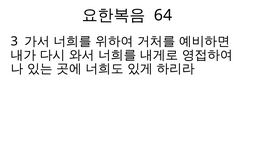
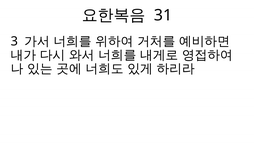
64: 64 -> 31 (163, 15)
